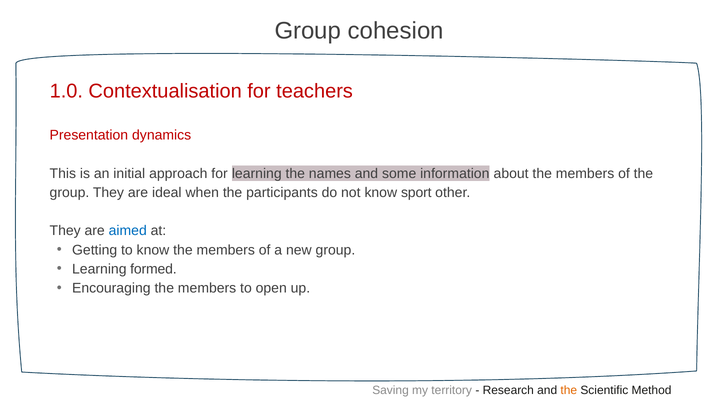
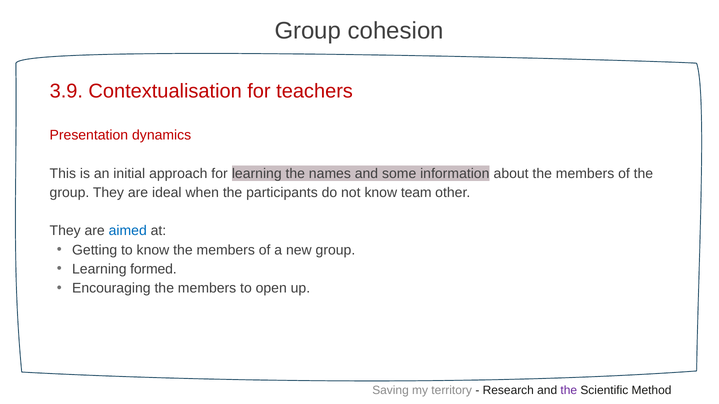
1.0: 1.0 -> 3.9 (66, 91)
sport: sport -> team (416, 193)
the colour: orange -> purple (569, 391)
